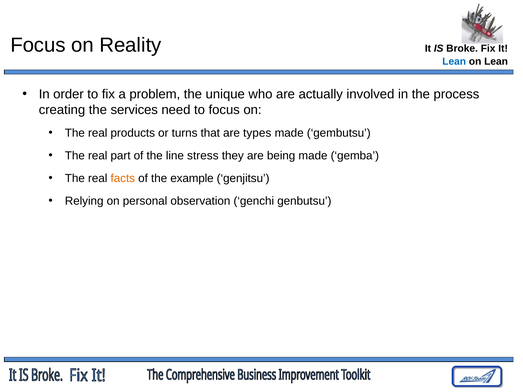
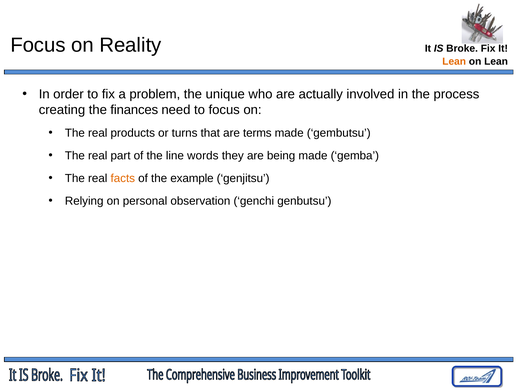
Lean colour: blue -> orange (454, 62)
services: services -> finances (134, 110)
types: types -> terms (257, 133)
stress: stress -> words (203, 156)
